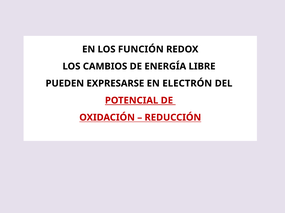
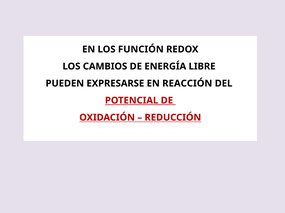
ELECTRÓN: ELECTRÓN -> REACCIÓN (187, 84)
